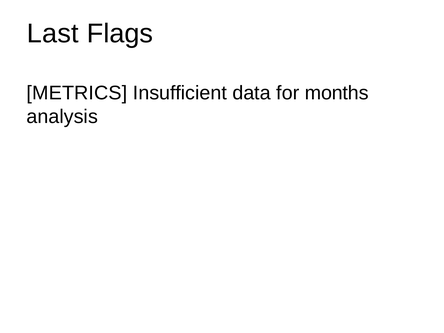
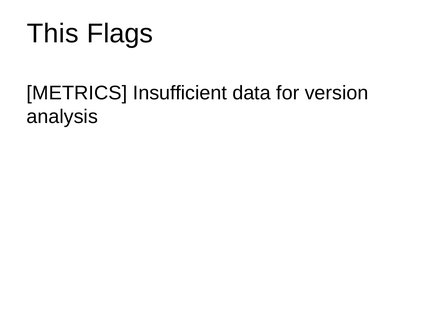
Last: Last -> This (53, 34)
months: months -> version (337, 93)
